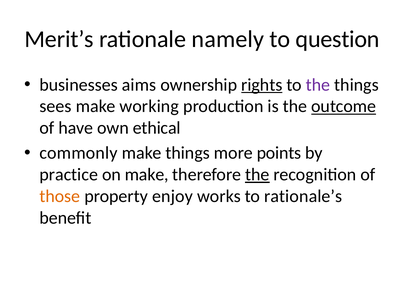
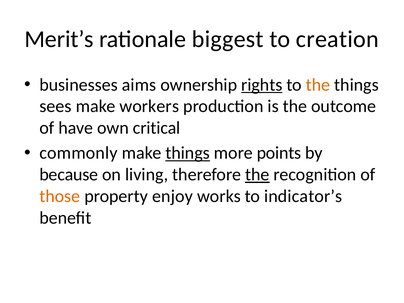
namely: namely -> biggest (228, 39)
question: question -> creation (337, 39)
the colour: purple -> orange (318, 85)
working: working -> workers (149, 106)
outcome underline: present -> none (344, 106)
ethical: ethical -> critical (157, 128)
things underline: none -> present (188, 153)
practice: practice -> because (69, 175)
on make: make -> living (147, 175)
rationale’s: rationale’s -> indicator’s (303, 196)
